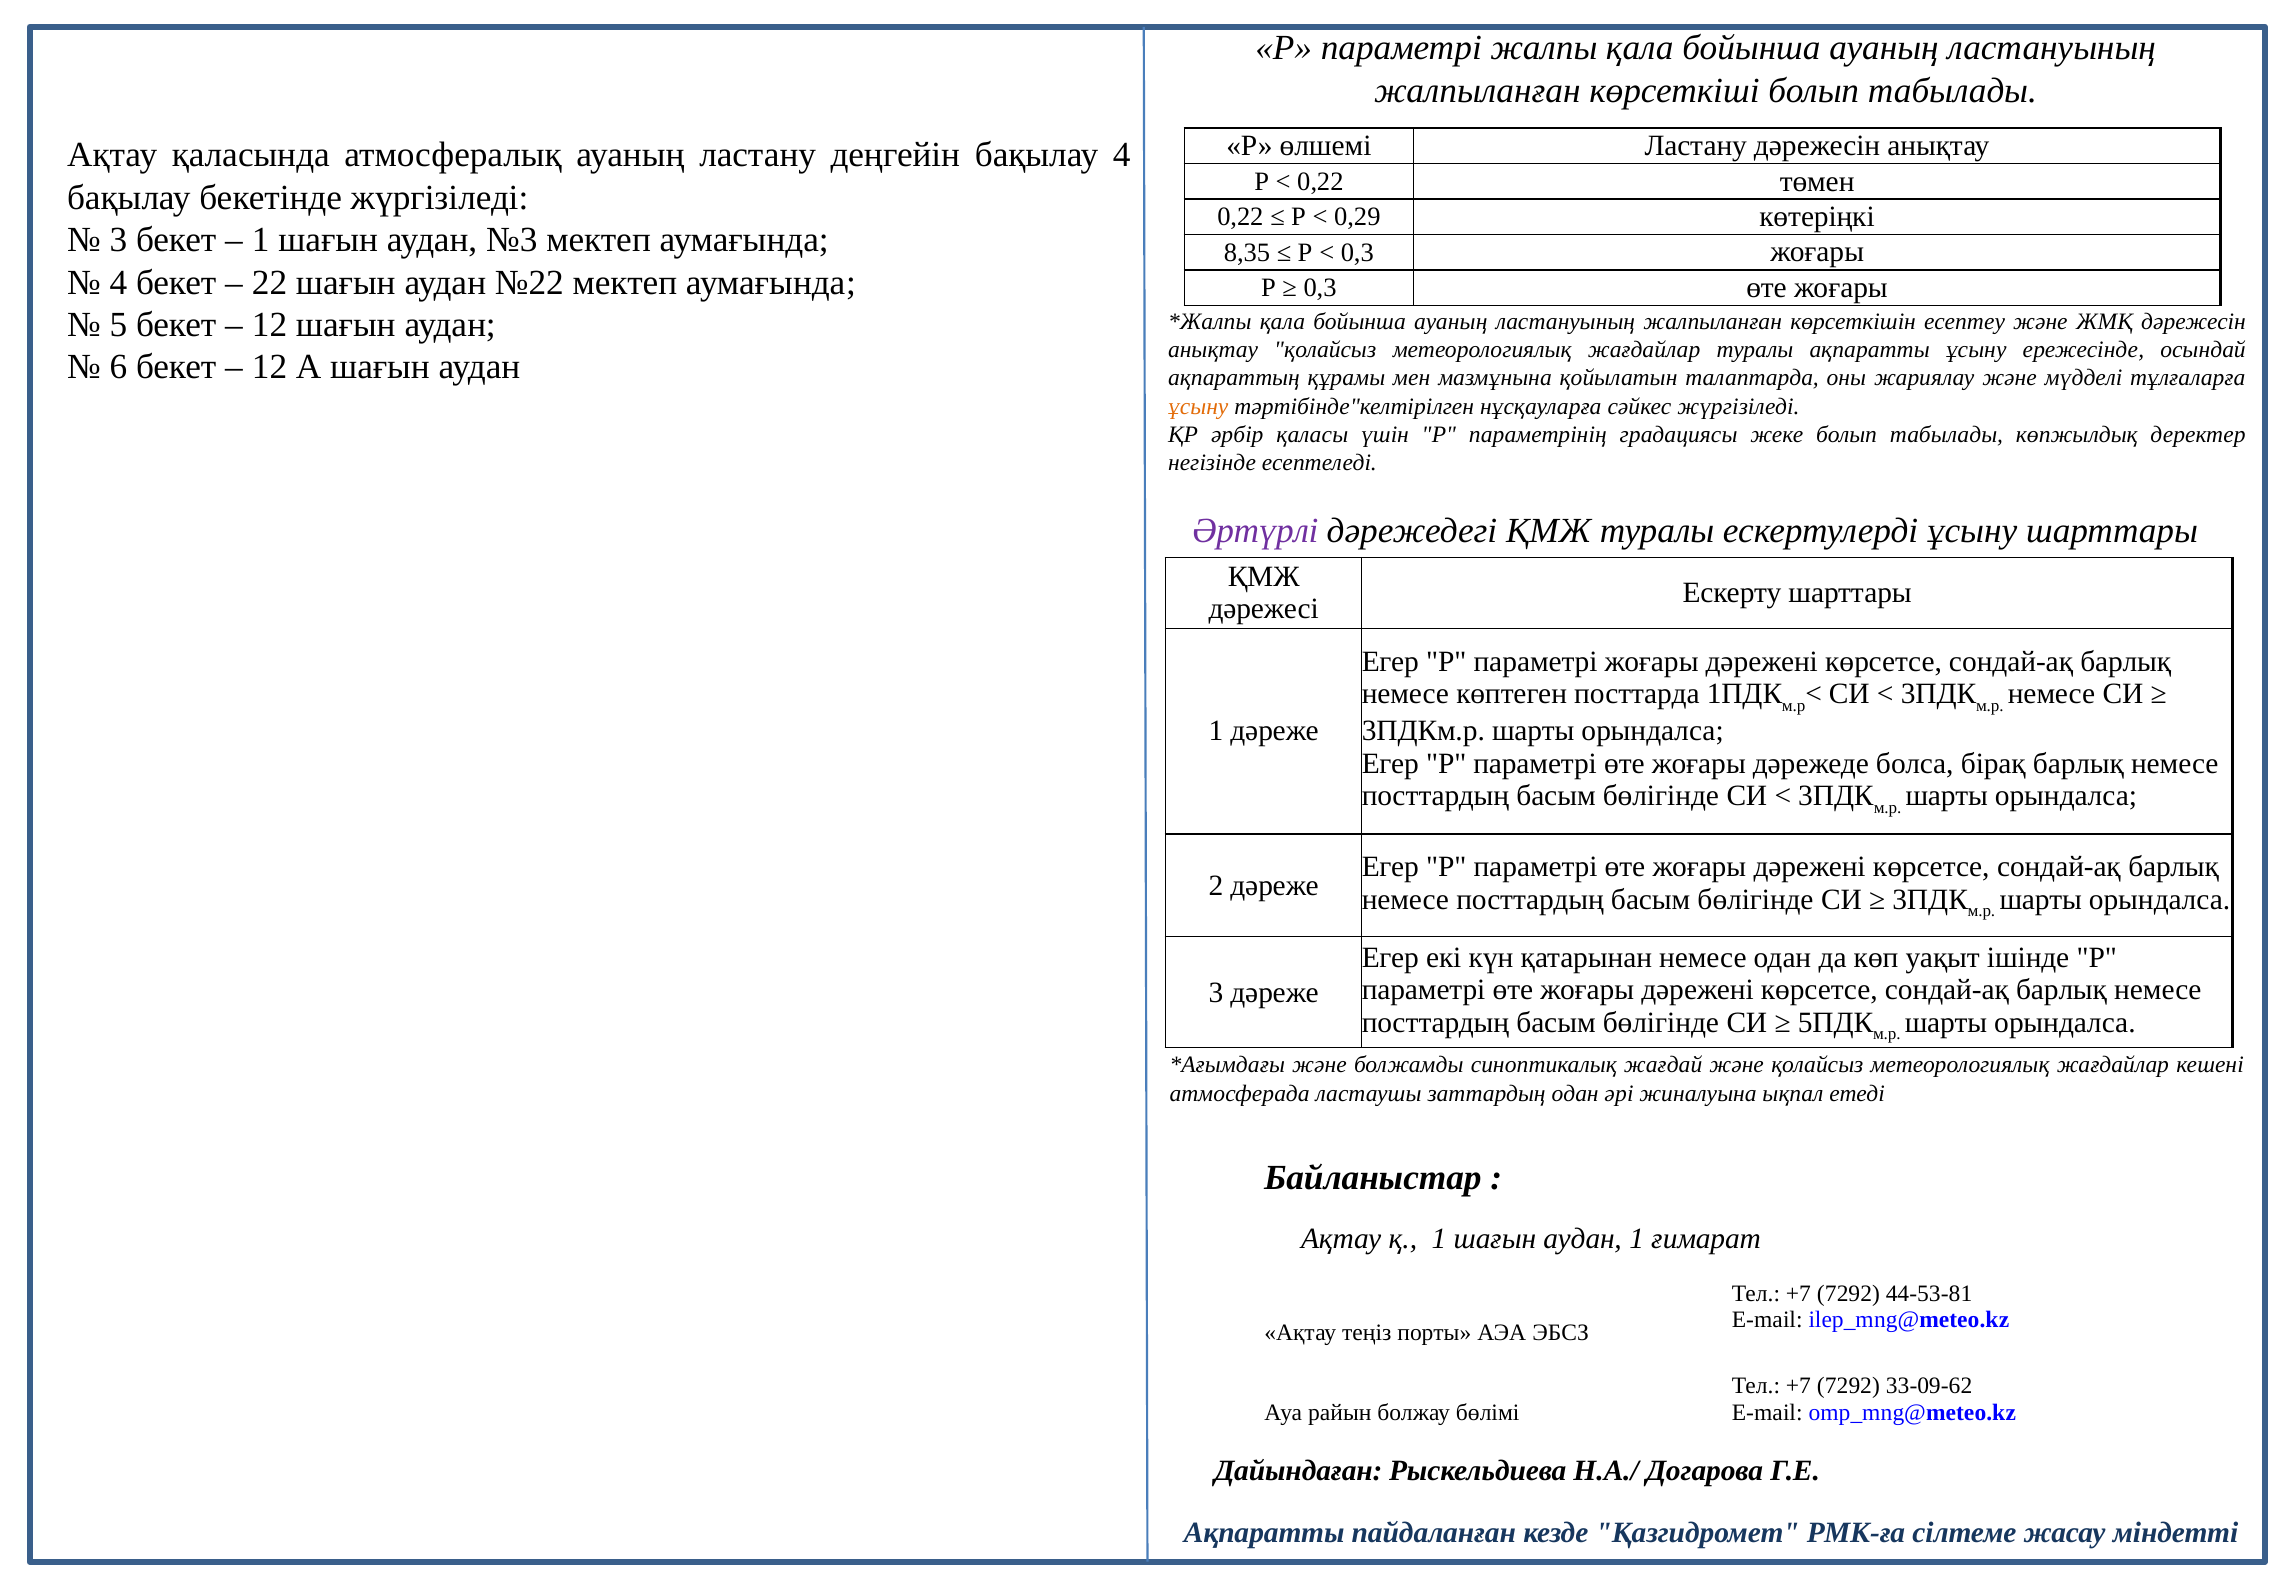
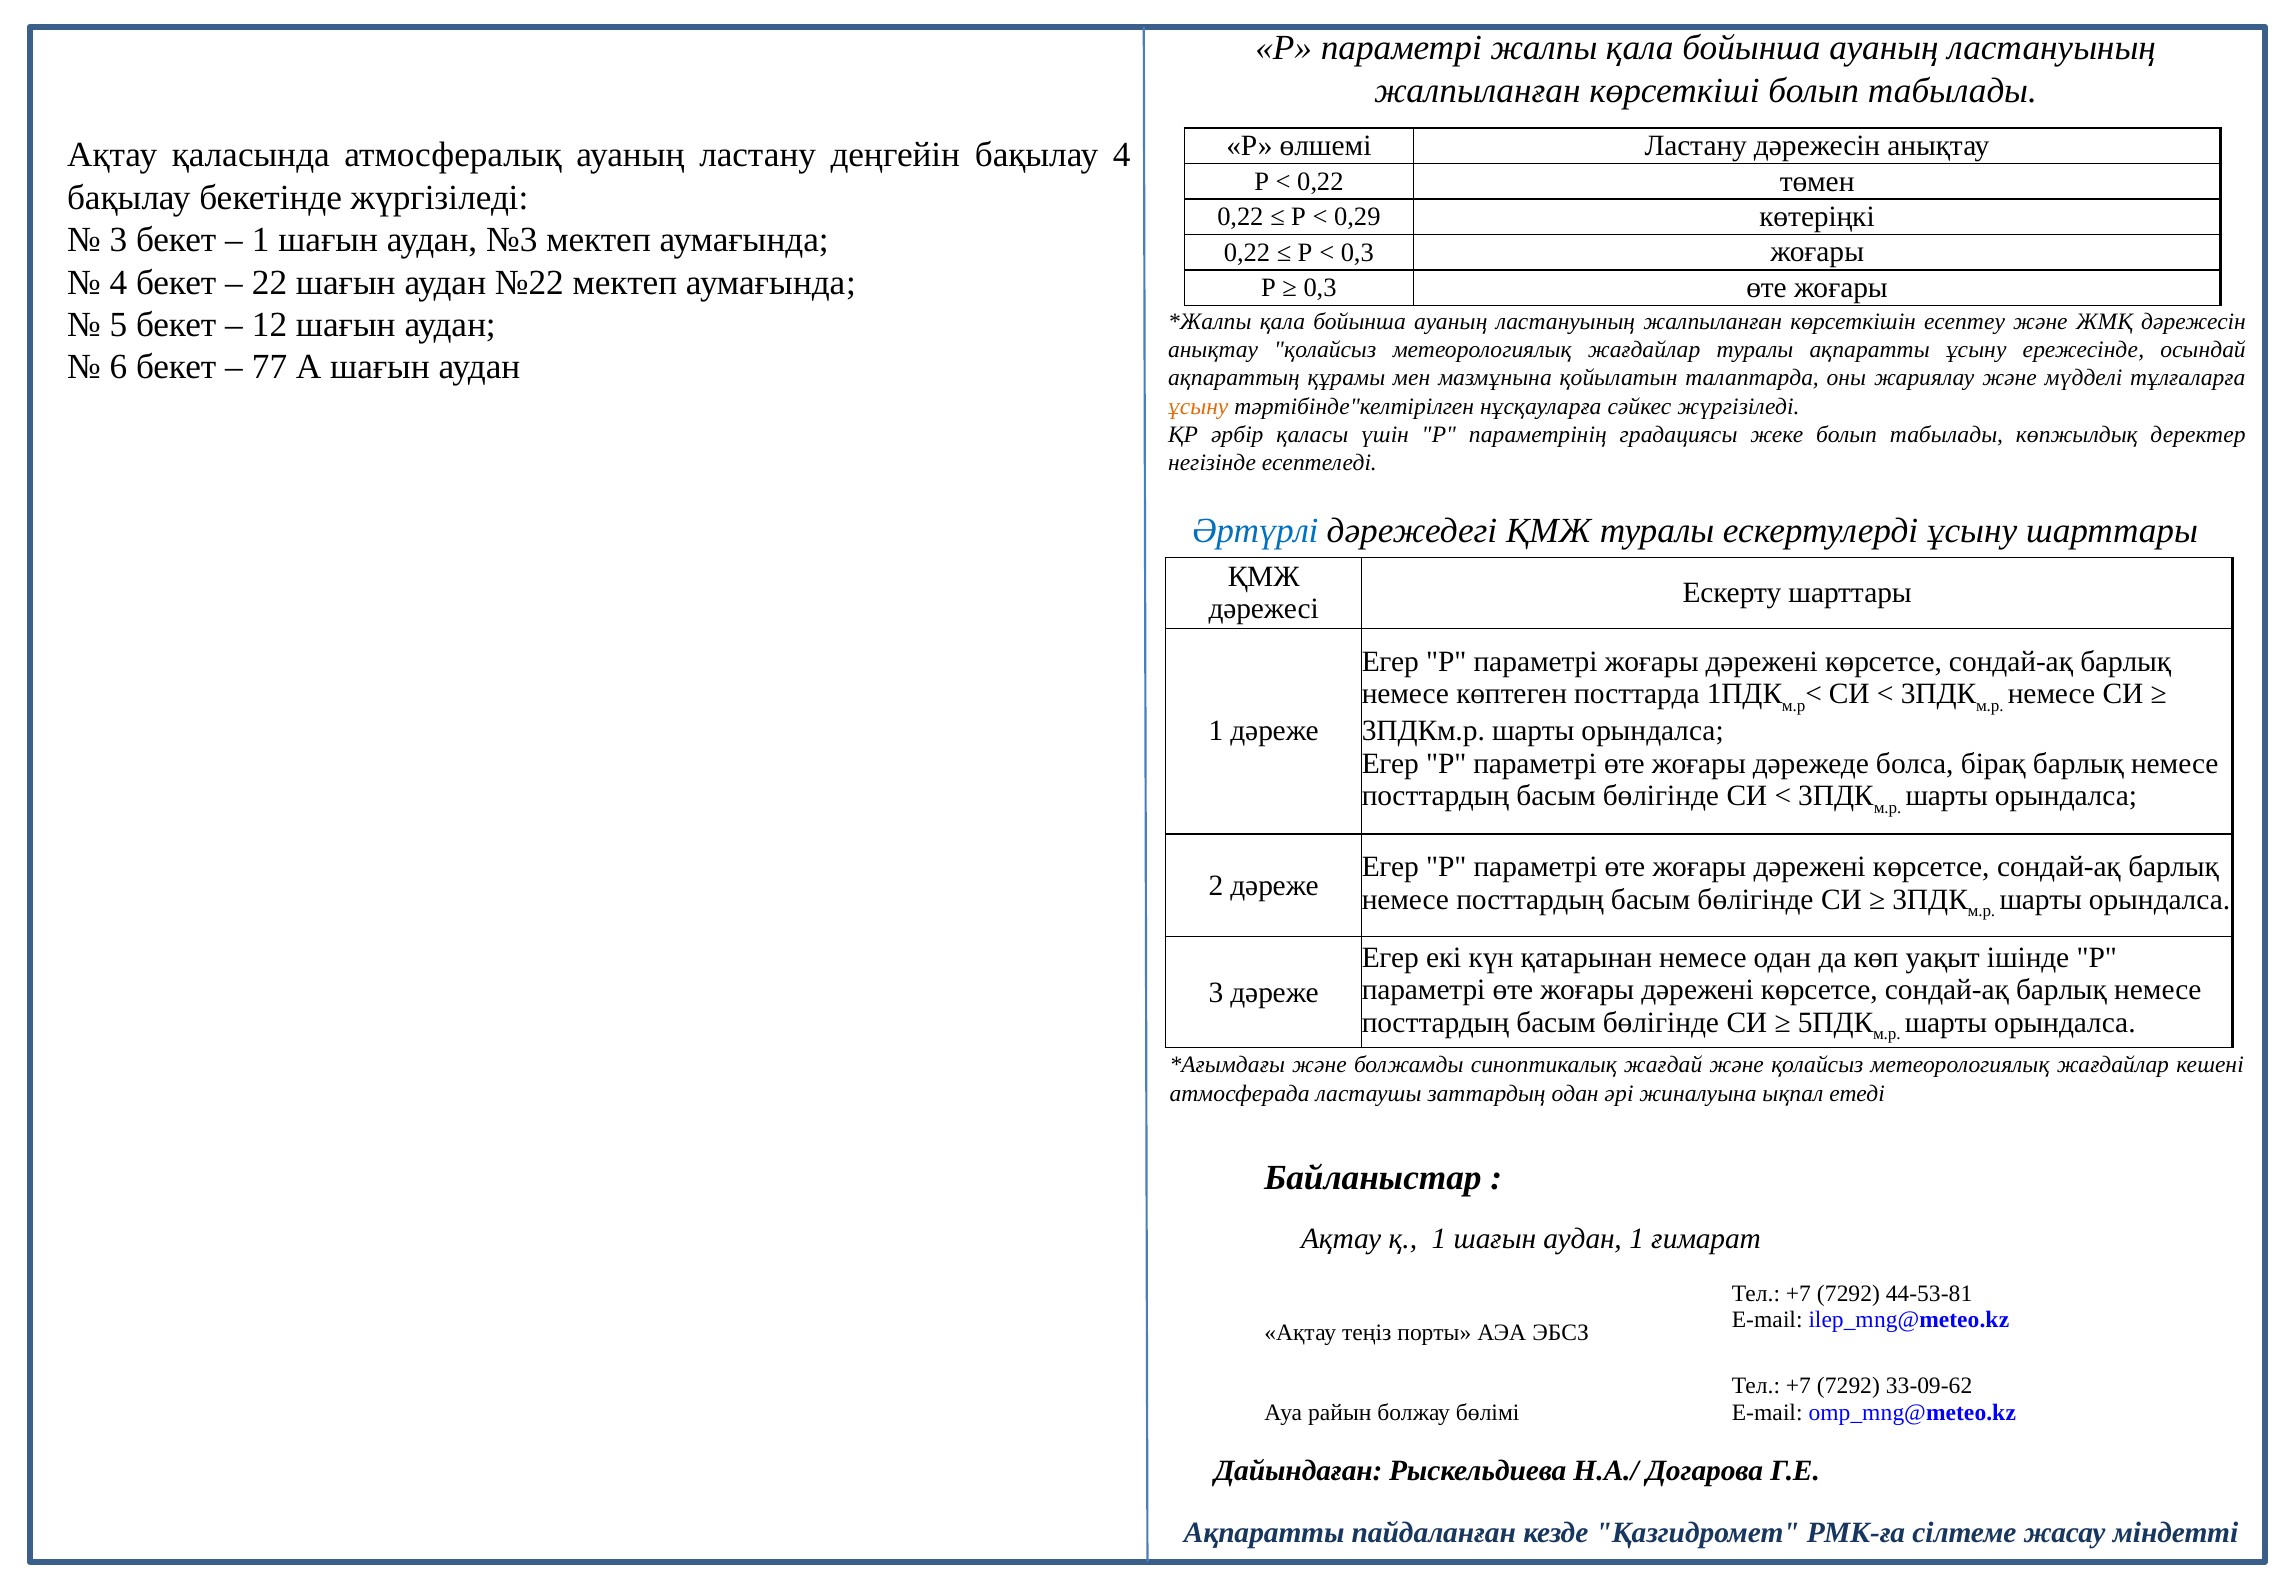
8,35: 8,35 -> 0,22 (1247, 252)
12: 12 -> 77 (270, 367)
Әртүрлі colour: purple -> blue (1255, 531)
